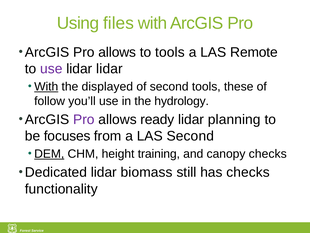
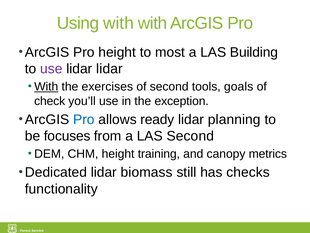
Using files: files -> with (118, 23)
allows: allows -> height (117, 52)
to tools: tools -> most (170, 52)
Remote: Remote -> Building (254, 52)
displayed: displayed -> exercises (107, 86)
these: these -> goals (239, 86)
follow: follow -> check (50, 101)
hydrology: hydrology -> exception (182, 101)
Pro colour: purple -> blue (84, 119)
DEM underline: present -> none (49, 154)
canopy checks: checks -> metrics (268, 154)
